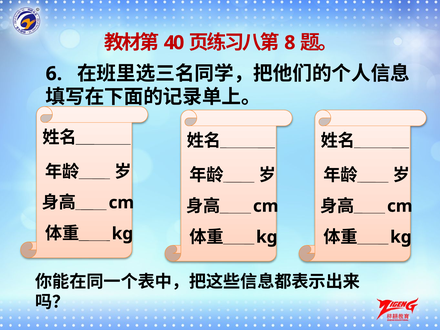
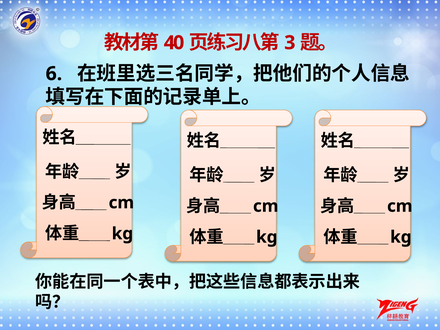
8: 8 -> 3 (290, 43)
